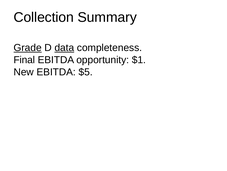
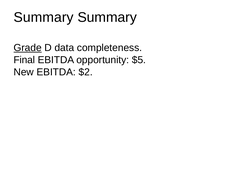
Collection: Collection -> Summary (44, 17)
data underline: present -> none (64, 48)
$1: $1 -> $5 (139, 60)
$5: $5 -> $2 (86, 72)
